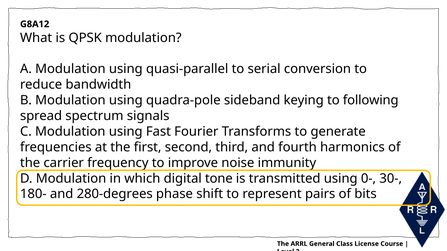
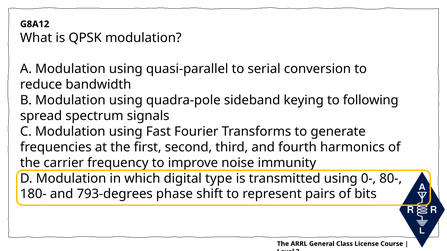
tone: tone -> type (219, 179)
30-: 30- -> 80- (391, 179)
280-degrees: 280-degrees -> 793-degrees (115, 194)
